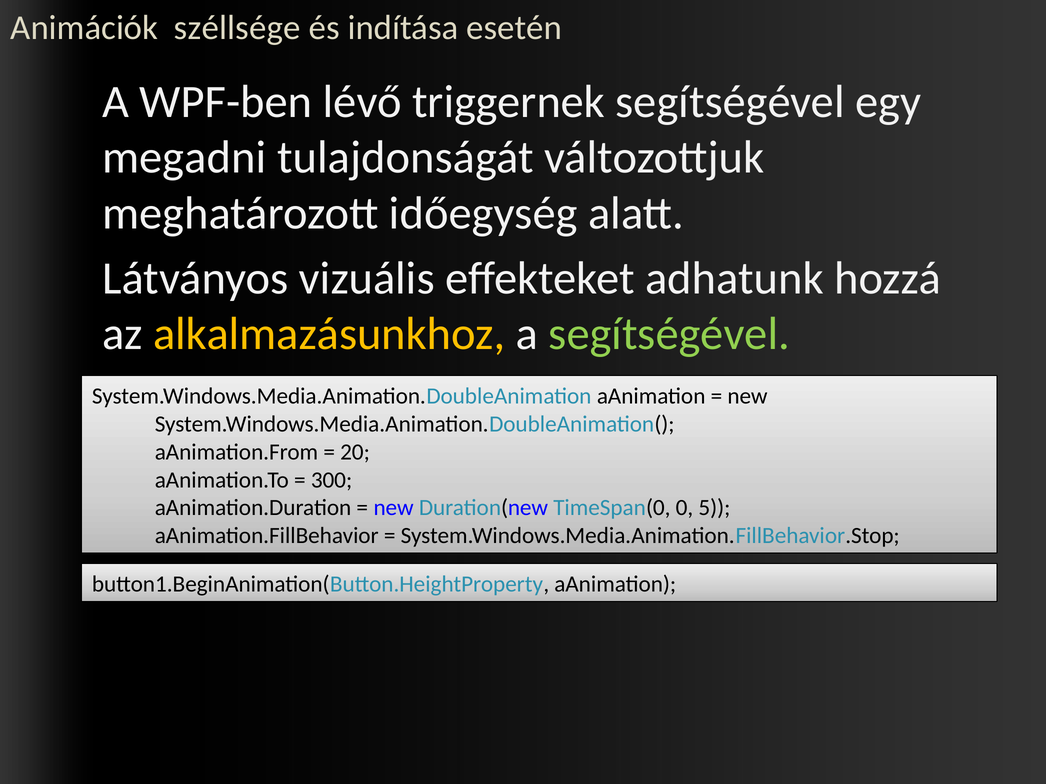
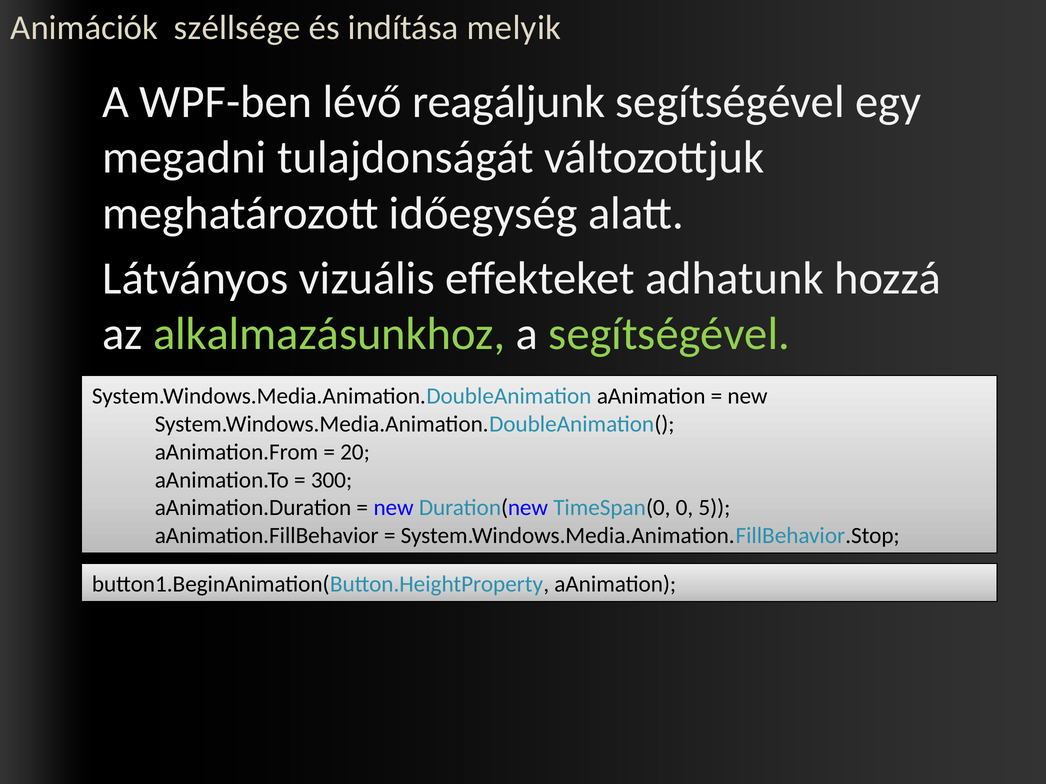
esetén: esetén -> melyik (514, 28)
triggernek: triggernek -> reagáljunk (509, 102)
alkalmazásunkhoz colour: yellow -> light green (329, 334)
